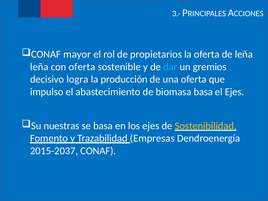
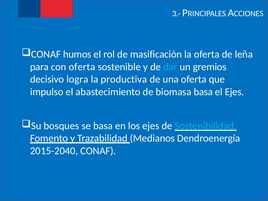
mayor: mayor -> humos (77, 54)
propietarios: propietarios -> masificación (156, 54)
leña: leña -> para (39, 67)
producción: producción -> productiva (124, 79)
nuestras: nuestras -> bosques (61, 126)
Sostenibilidad colour: yellow -> light blue (206, 126)
Empresas: Empresas -> Medianos (152, 138)
2015-2037: 2015-2037 -> 2015-2040 (54, 151)
